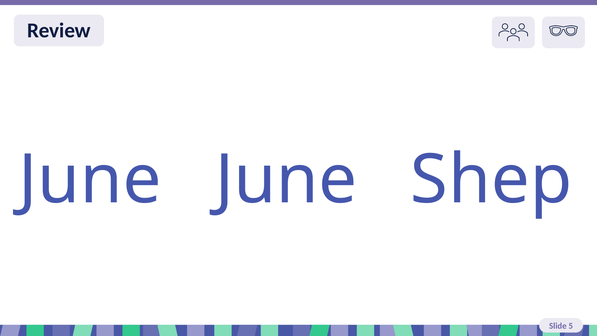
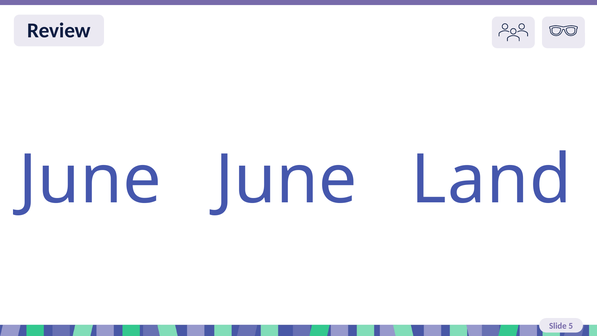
Shep: Shep -> Land (491, 180)
